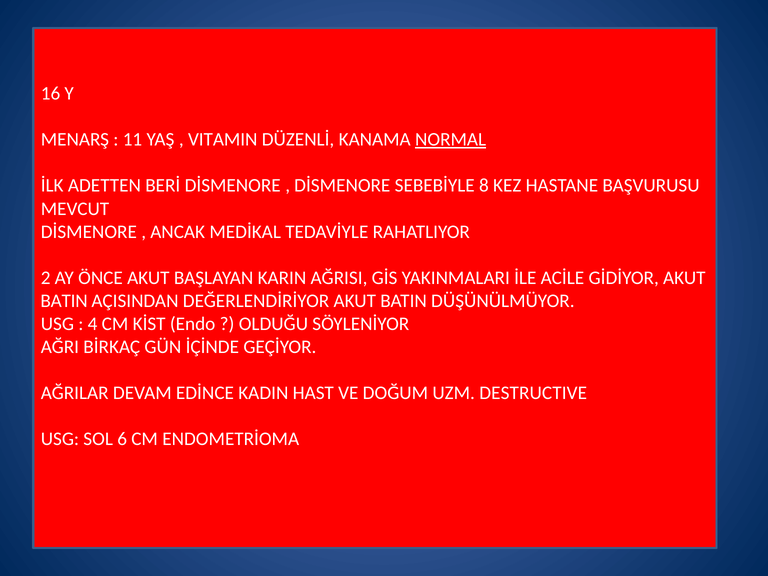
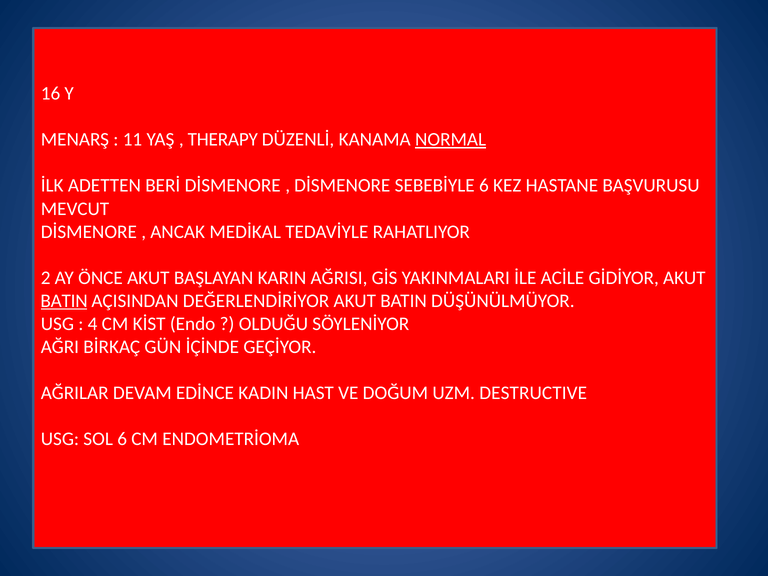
VITAMIN: VITAMIN -> THERAPY (223, 140)
SEBEBİYLE 8: 8 -> 6 (484, 186)
BATIN underline: none -> present (64, 301)
